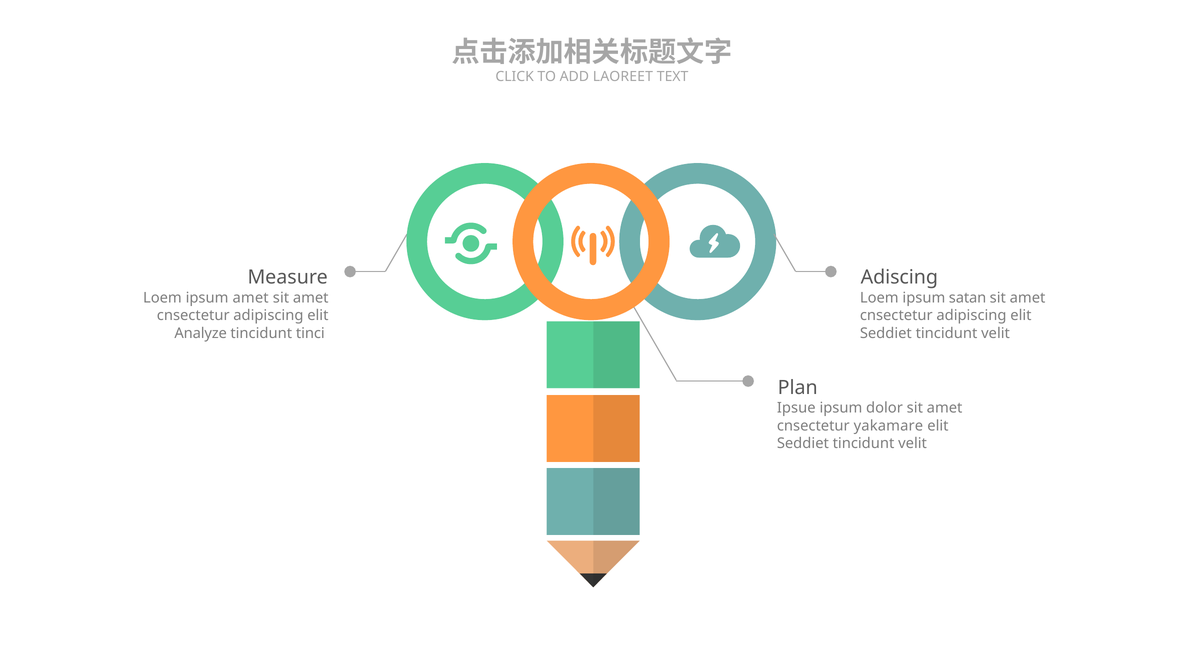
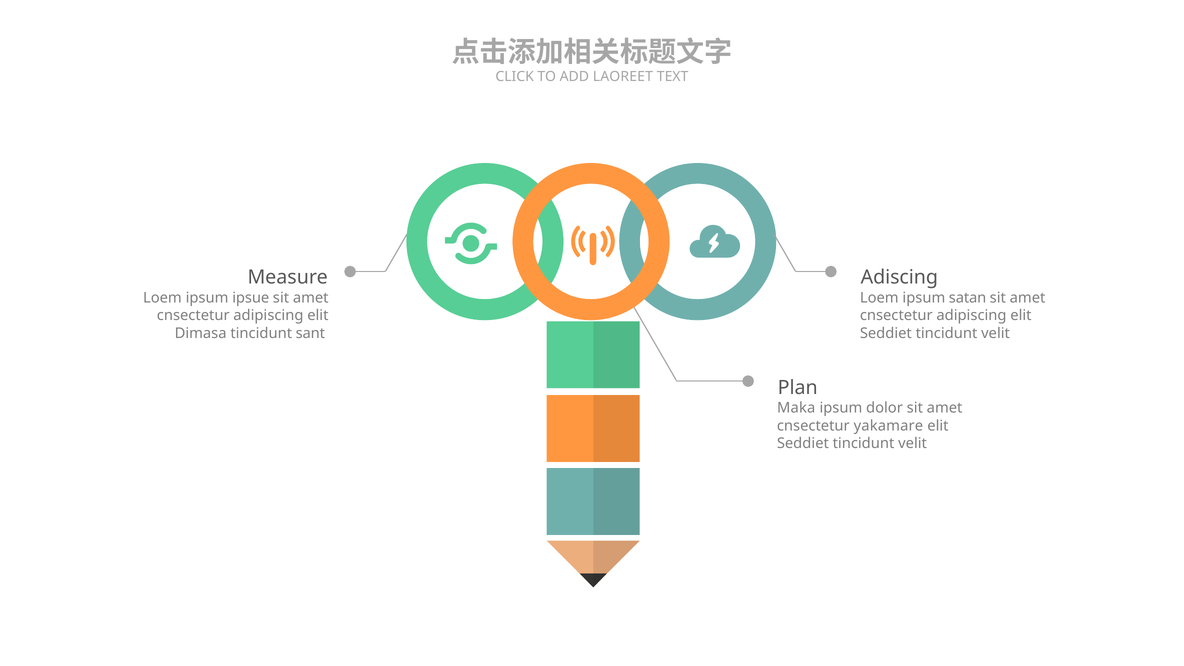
ipsum amet: amet -> ipsue (251, 298)
Analyze: Analyze -> Dimasa (201, 333)
tinci: tinci -> sant (310, 333)
Ipsue: Ipsue -> Maka (796, 408)
